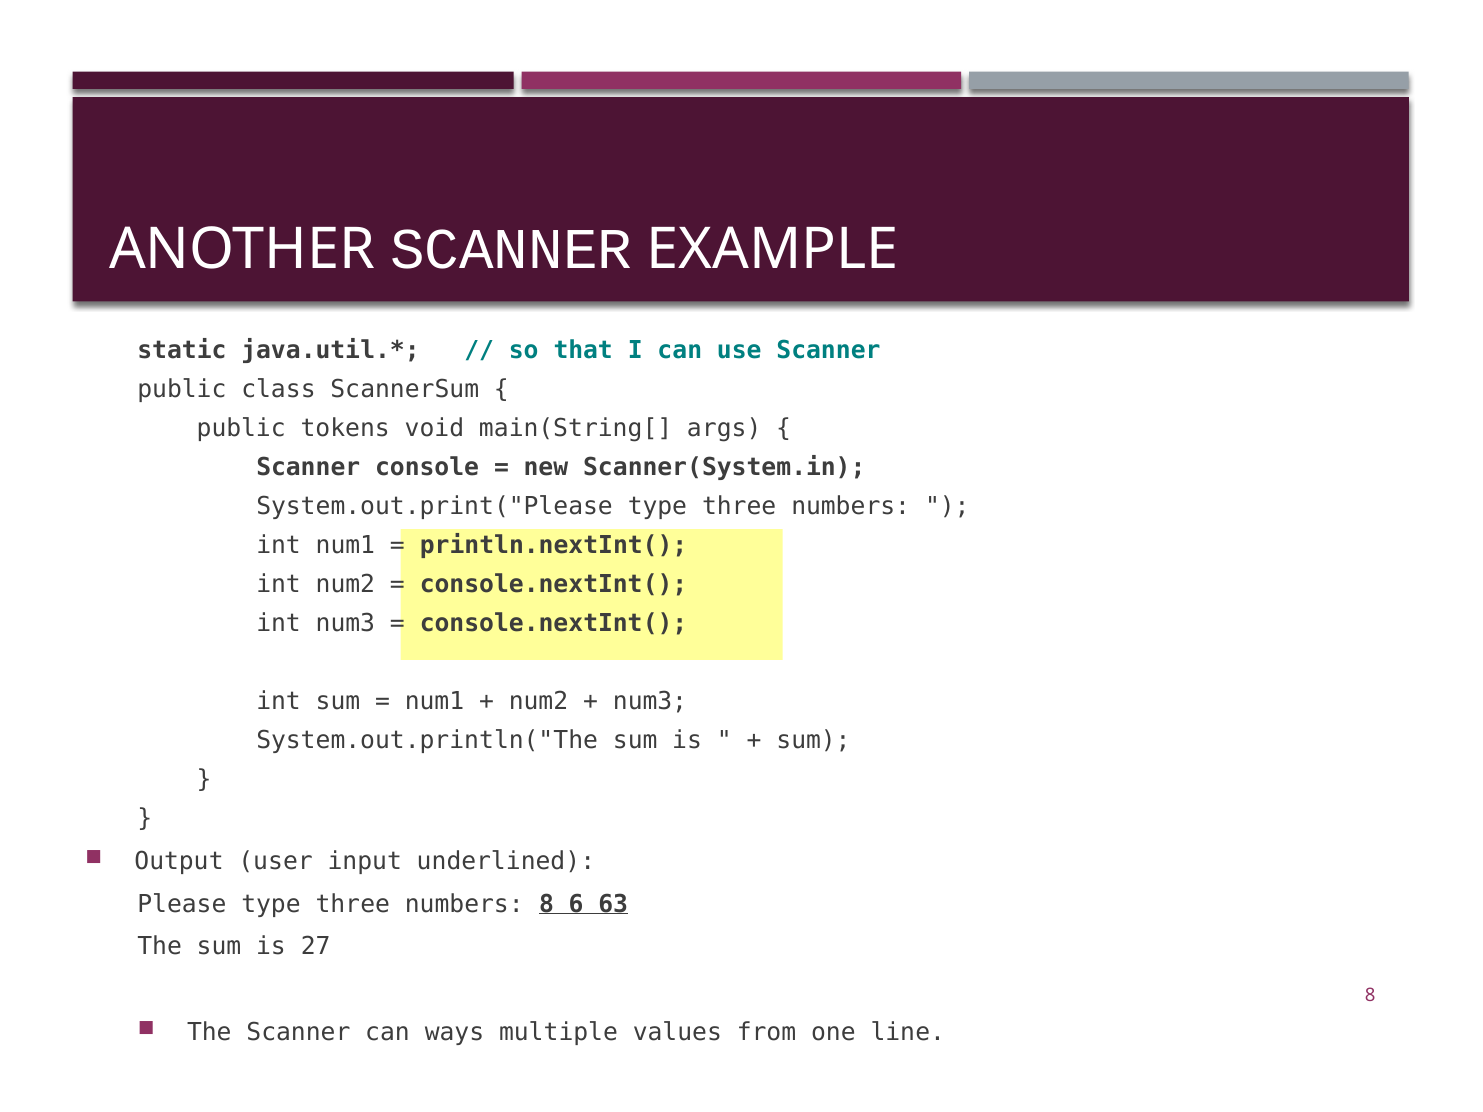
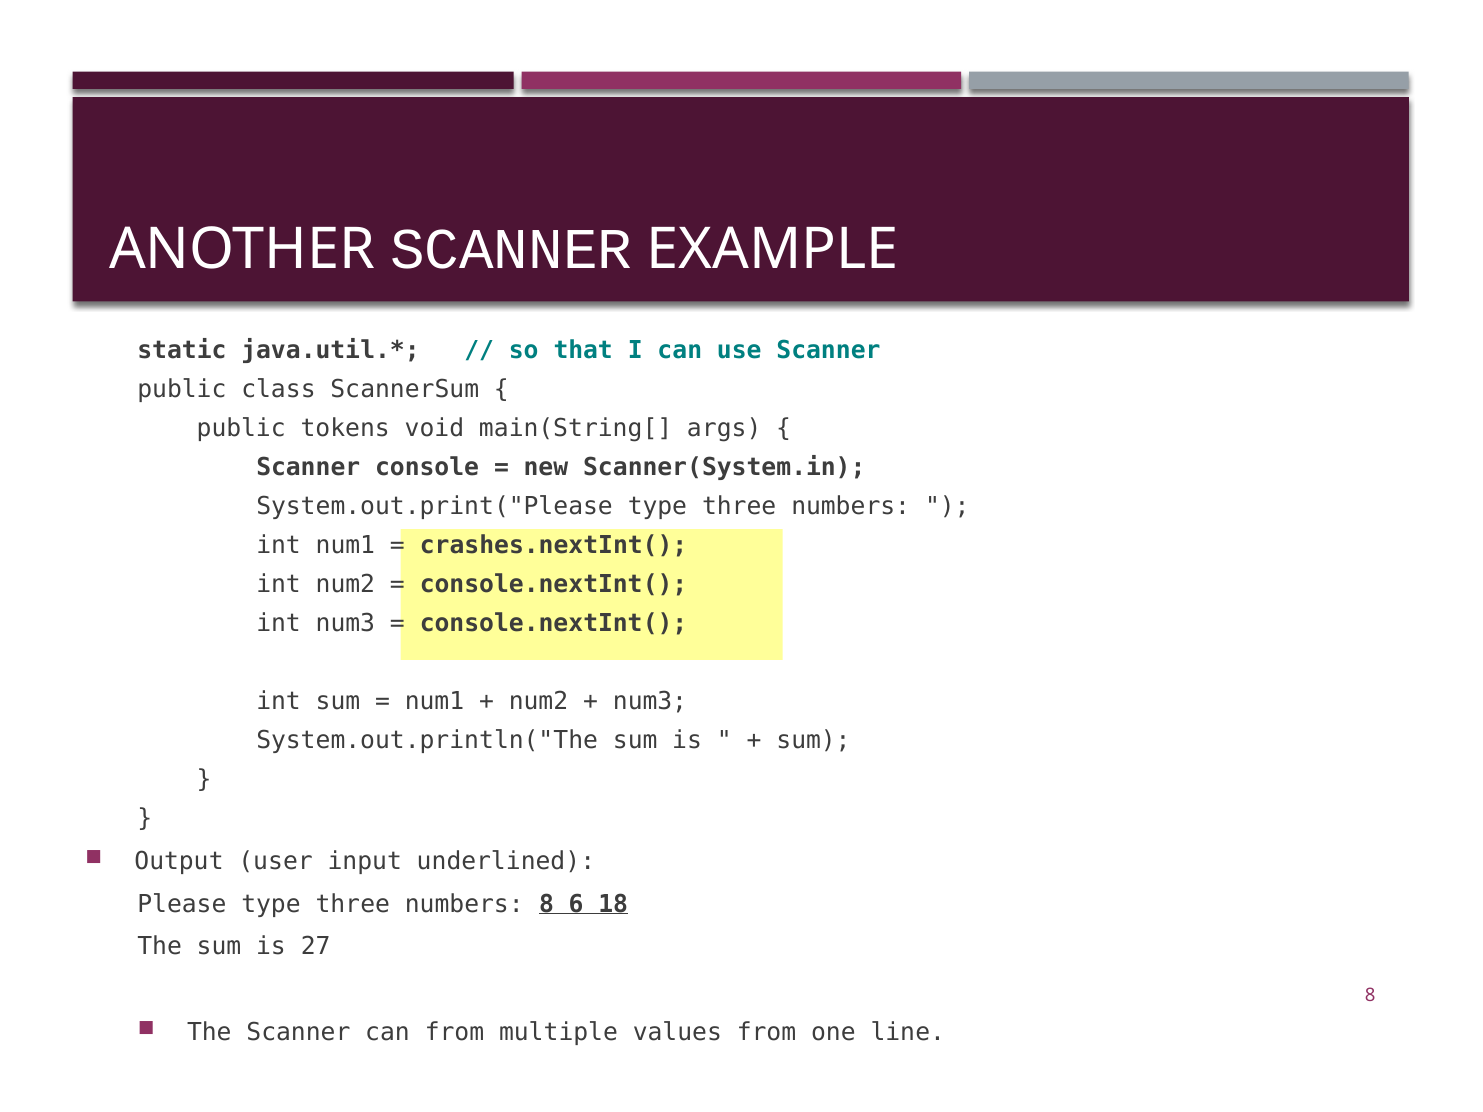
println.nextInt(: println.nextInt( -> crashes.nextInt( (554, 546)
63: 63 -> 18 (613, 904)
can ways: ways -> from (454, 1032)
